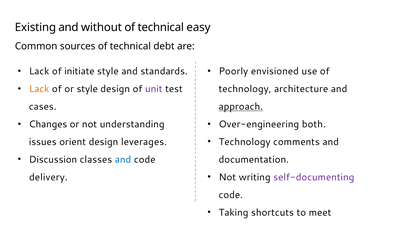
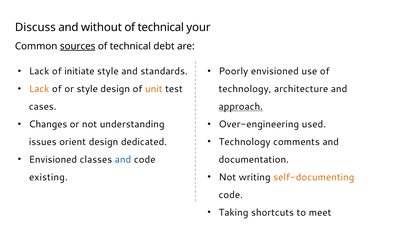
Existing: Existing -> Discuss (35, 27)
easy: easy -> your (199, 27)
sources underline: none -> present (78, 46)
unit colour: purple -> orange (154, 89)
both: both -> used (314, 124)
leverages: leverages -> dedicated (144, 142)
Discussion: Discussion -> Envisioned (53, 160)
self-documenting colour: purple -> orange (314, 177)
delivery: delivery -> existing (48, 177)
